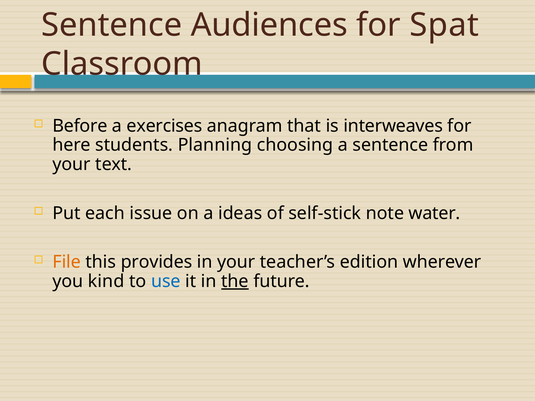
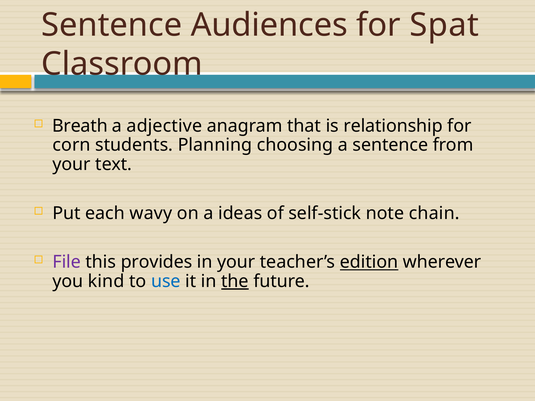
Before: Before -> Breath (80, 126)
exercises: exercises -> adjective (164, 126)
interweaves: interweaves -> relationship (393, 126)
here: here -> corn (71, 145)
issue: issue -> wavy (151, 213)
water: water -> chain (434, 213)
File colour: orange -> purple (67, 262)
edition underline: none -> present (369, 262)
